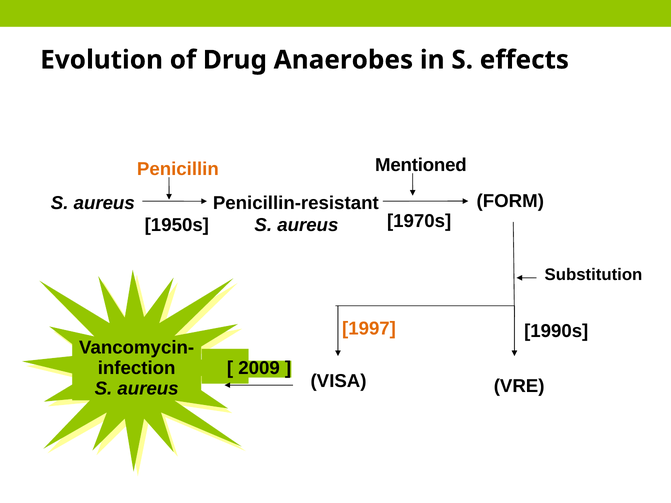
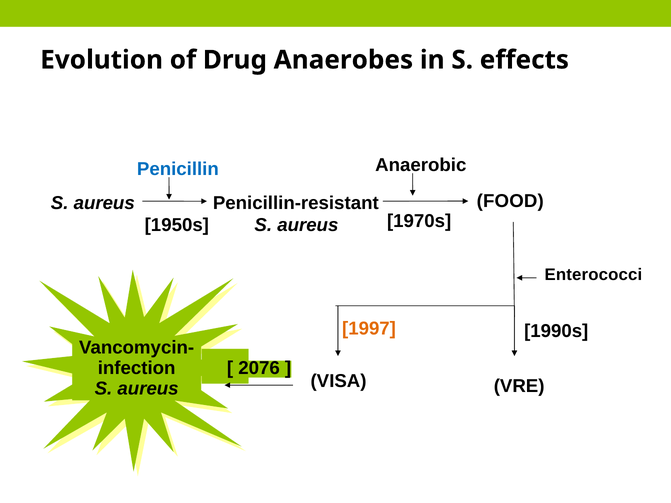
Mentioned: Mentioned -> Anaerobic (421, 165)
Penicillin colour: orange -> blue (178, 169)
FORM: FORM -> FOOD (510, 201)
Substitution: Substitution -> Enterococci (593, 275)
2009: 2009 -> 2076 (259, 368)
